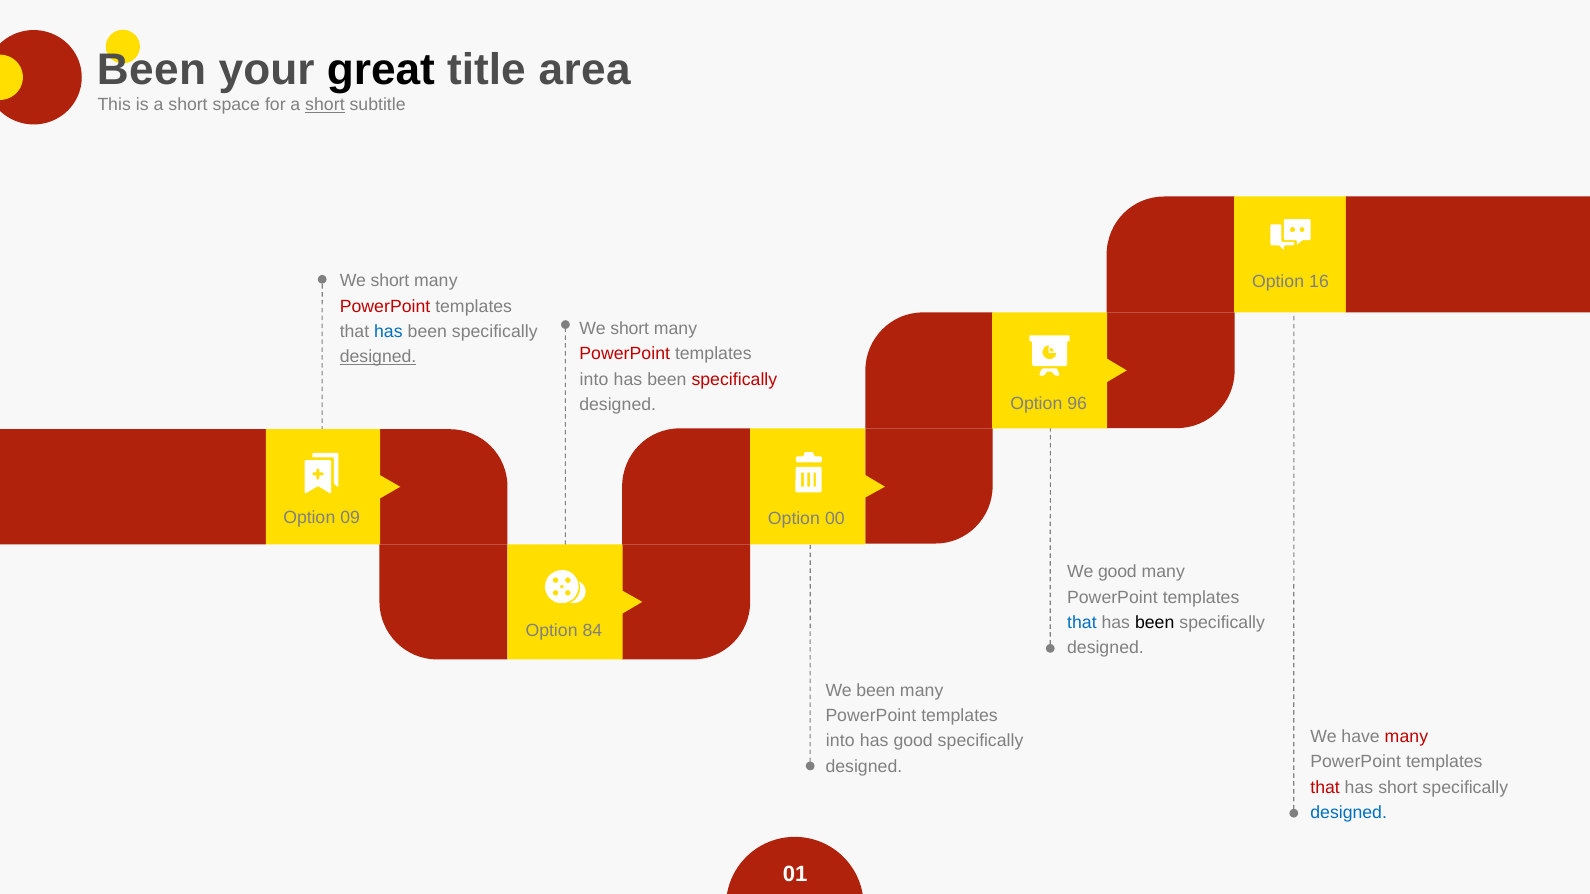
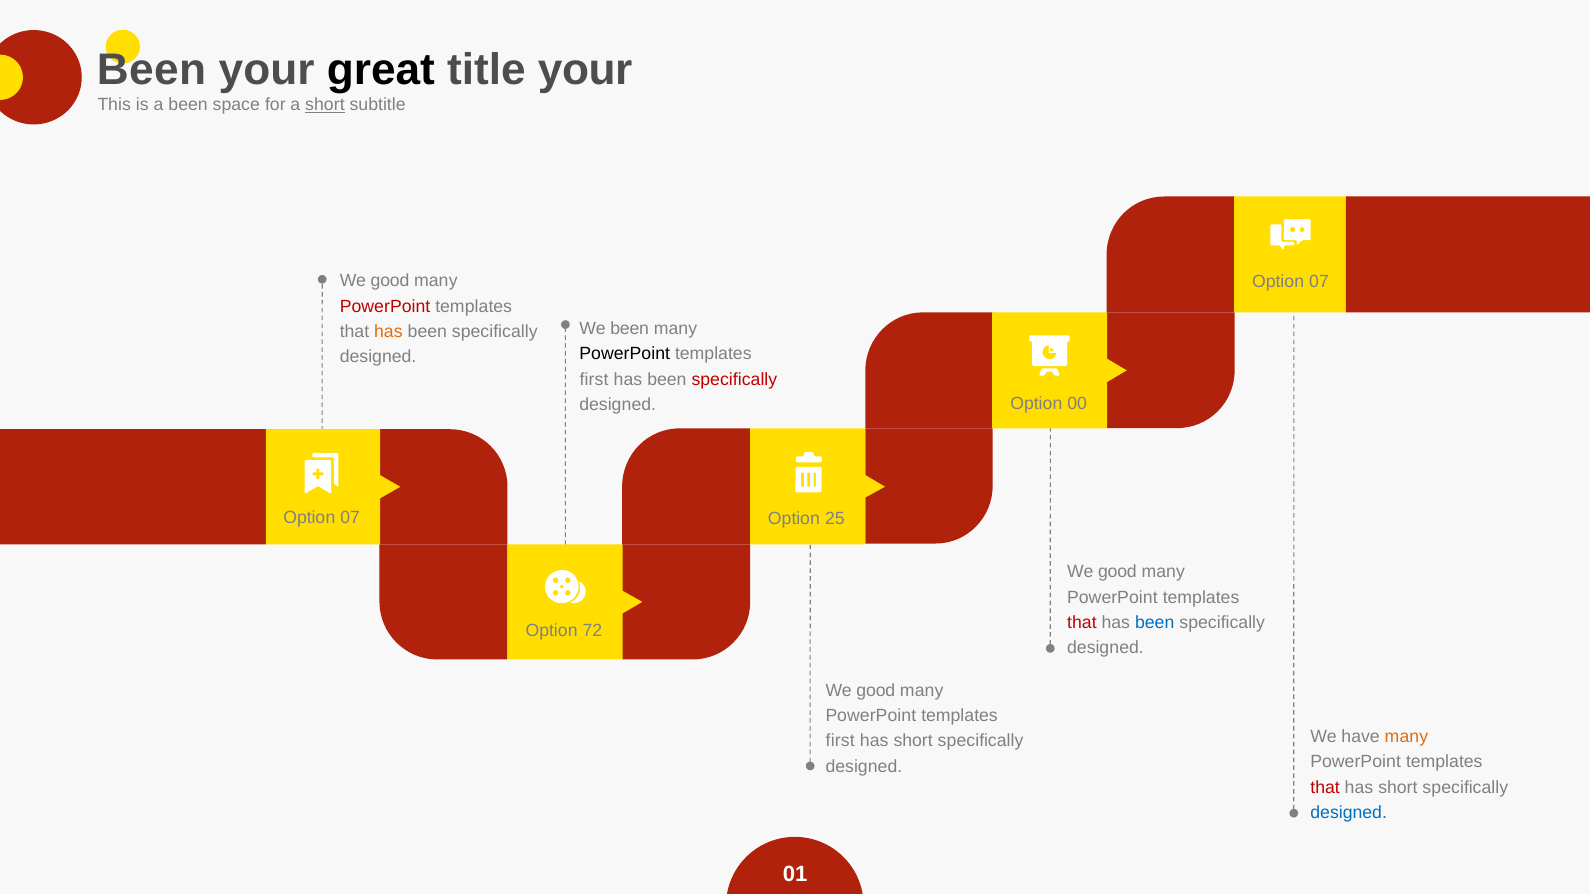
title area: area -> your (585, 70)
is a short: short -> been (188, 105)
short: short -> good (390, 281)
16: 16 -> 07 (1319, 282)
short: short -> been (630, 329)
has colour: blue -> orange (388, 332)
PowerPoint colour: red -> black (625, 354)
designed underline: present -> none (378, 357)
into: into -> first (594, 379)
96: 96 -> 00 (1077, 404)
09: 09 -> 07 (350, 517)
00: 00 -> 25 (835, 518)
that colour: blue -> red (1082, 623)
been colour: black -> blue (1155, 623)
84: 84 -> 72 (592, 631)
been: been -> good (876, 690)
many colour: red -> orange (1406, 737)
into: into -> first (840, 741)
good: good -> short (913, 741)
